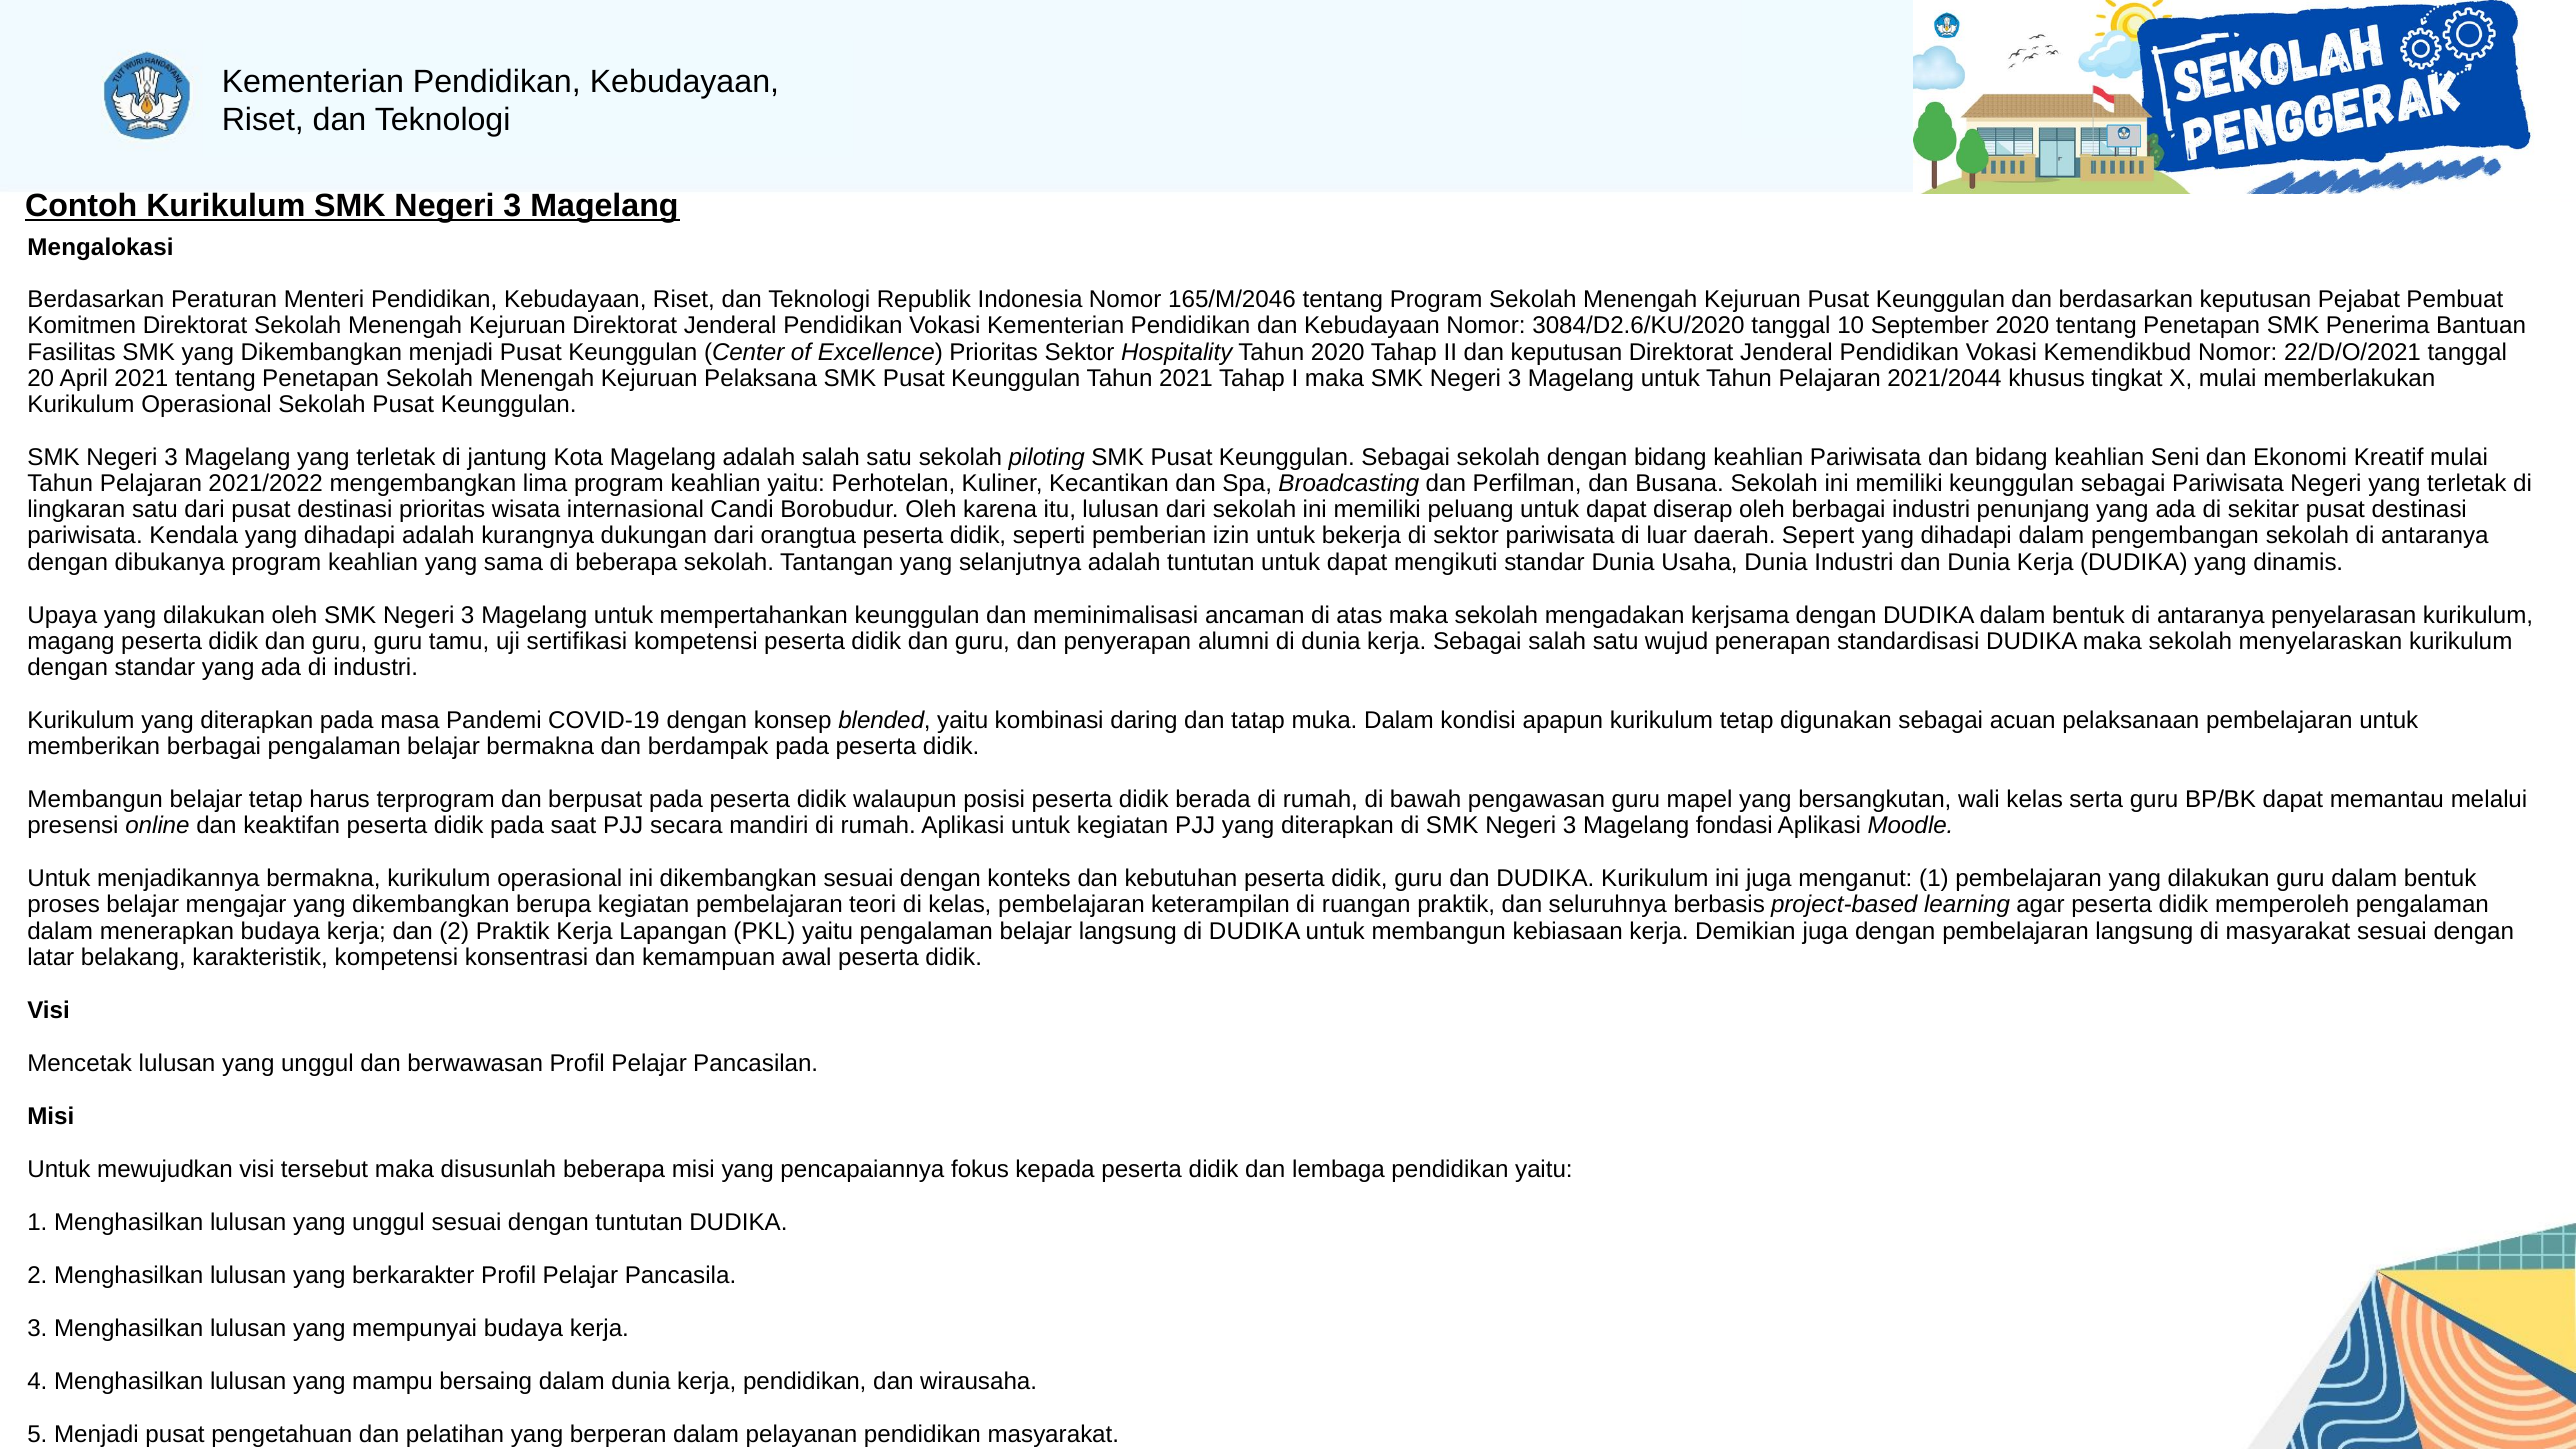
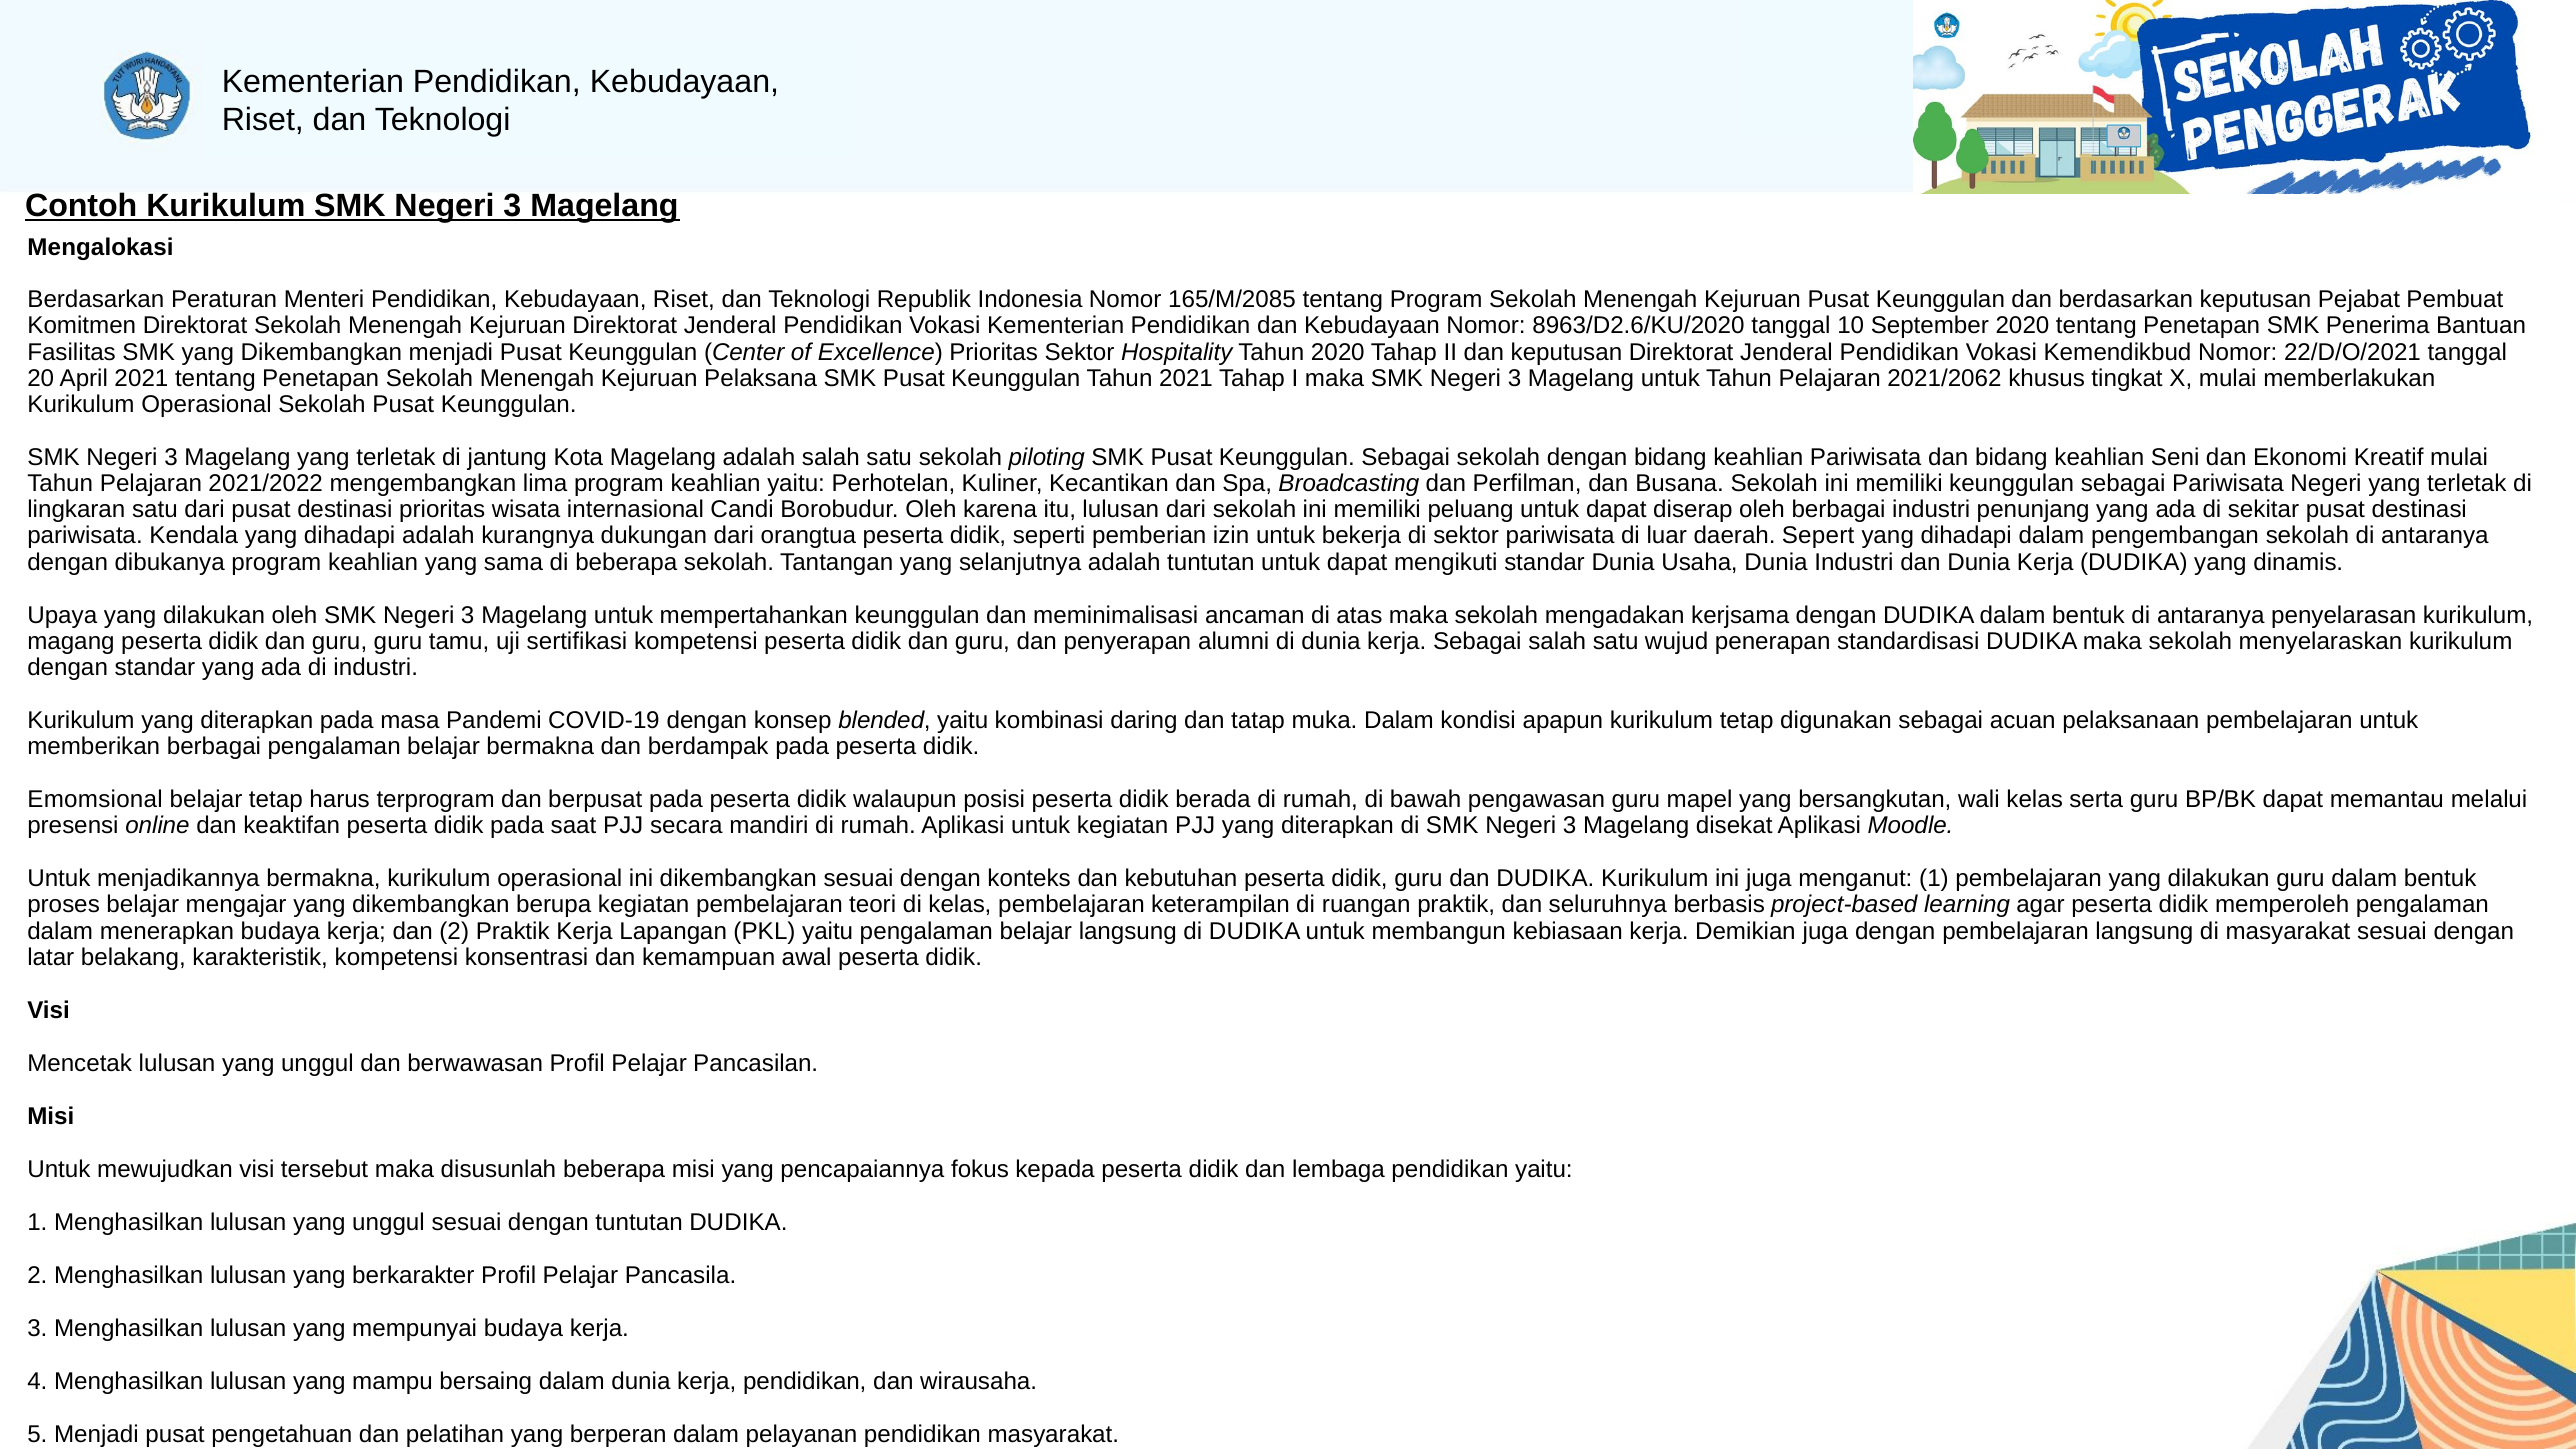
165/M/2046: 165/M/2046 -> 165/M/2085 (1232, 300)
3084/D2.6/KU/2020: 3084/D2.6/KU/2020 -> 8963/D2.6/KU/2020 (1638, 326)
2021/2044: 2021/2044 -> 2021/2062 (1944, 378)
Membangun: Membangun -> Emomsional (95, 800)
fondasi: fondasi -> disekat (1734, 826)
